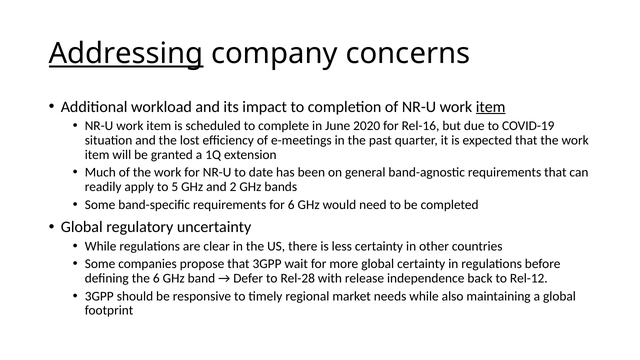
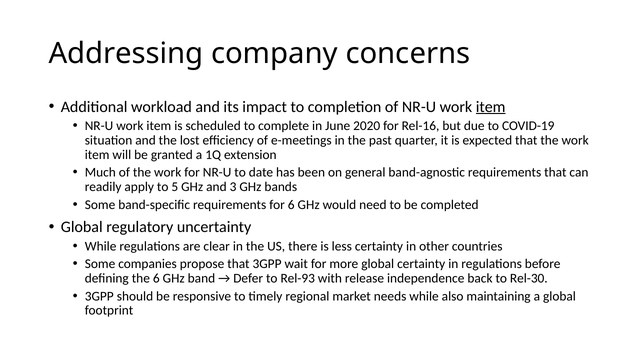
Addressing underline: present -> none (126, 54)
2: 2 -> 3 (233, 187)
Rel-28: Rel-28 -> Rel-93 (298, 278)
Rel-12: Rel-12 -> Rel-30 (529, 278)
